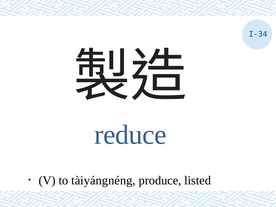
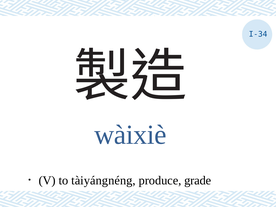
reduce: reduce -> wàixiè (130, 135)
listed: listed -> grade (198, 180)
